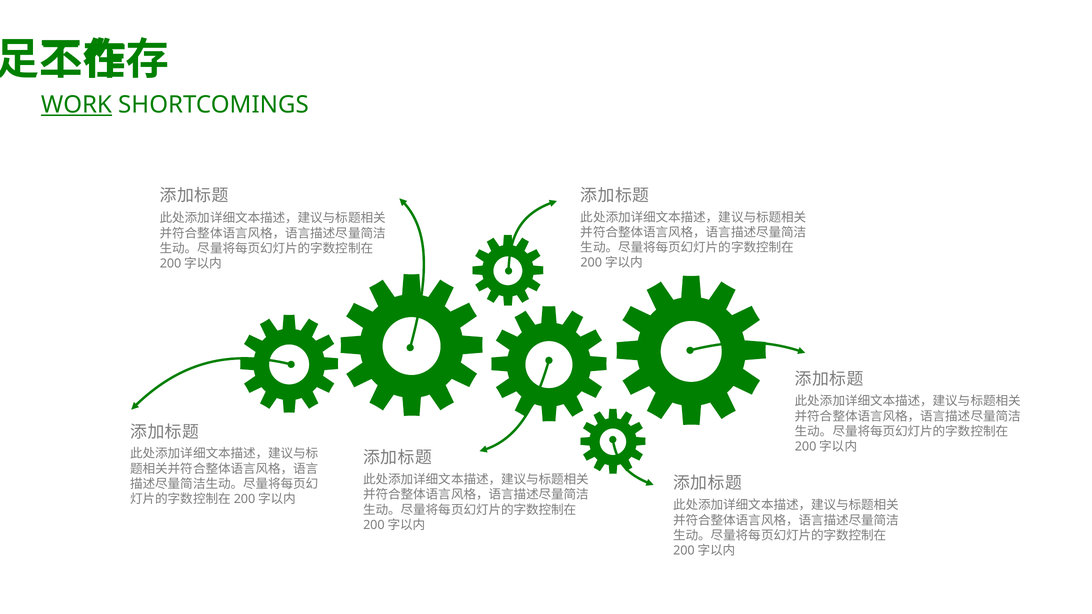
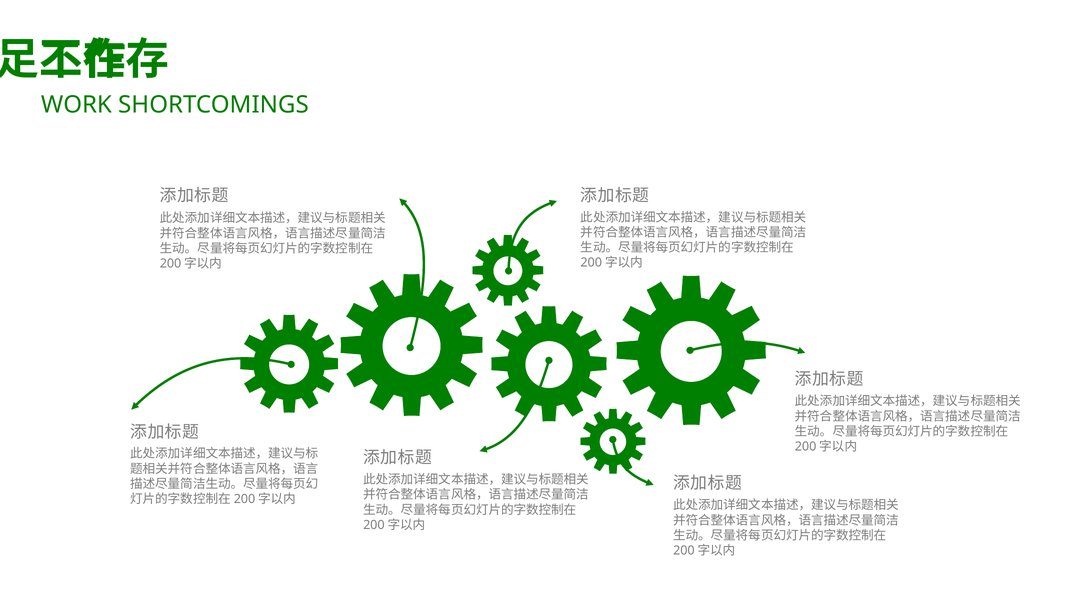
WORK underline: present -> none (76, 105)
